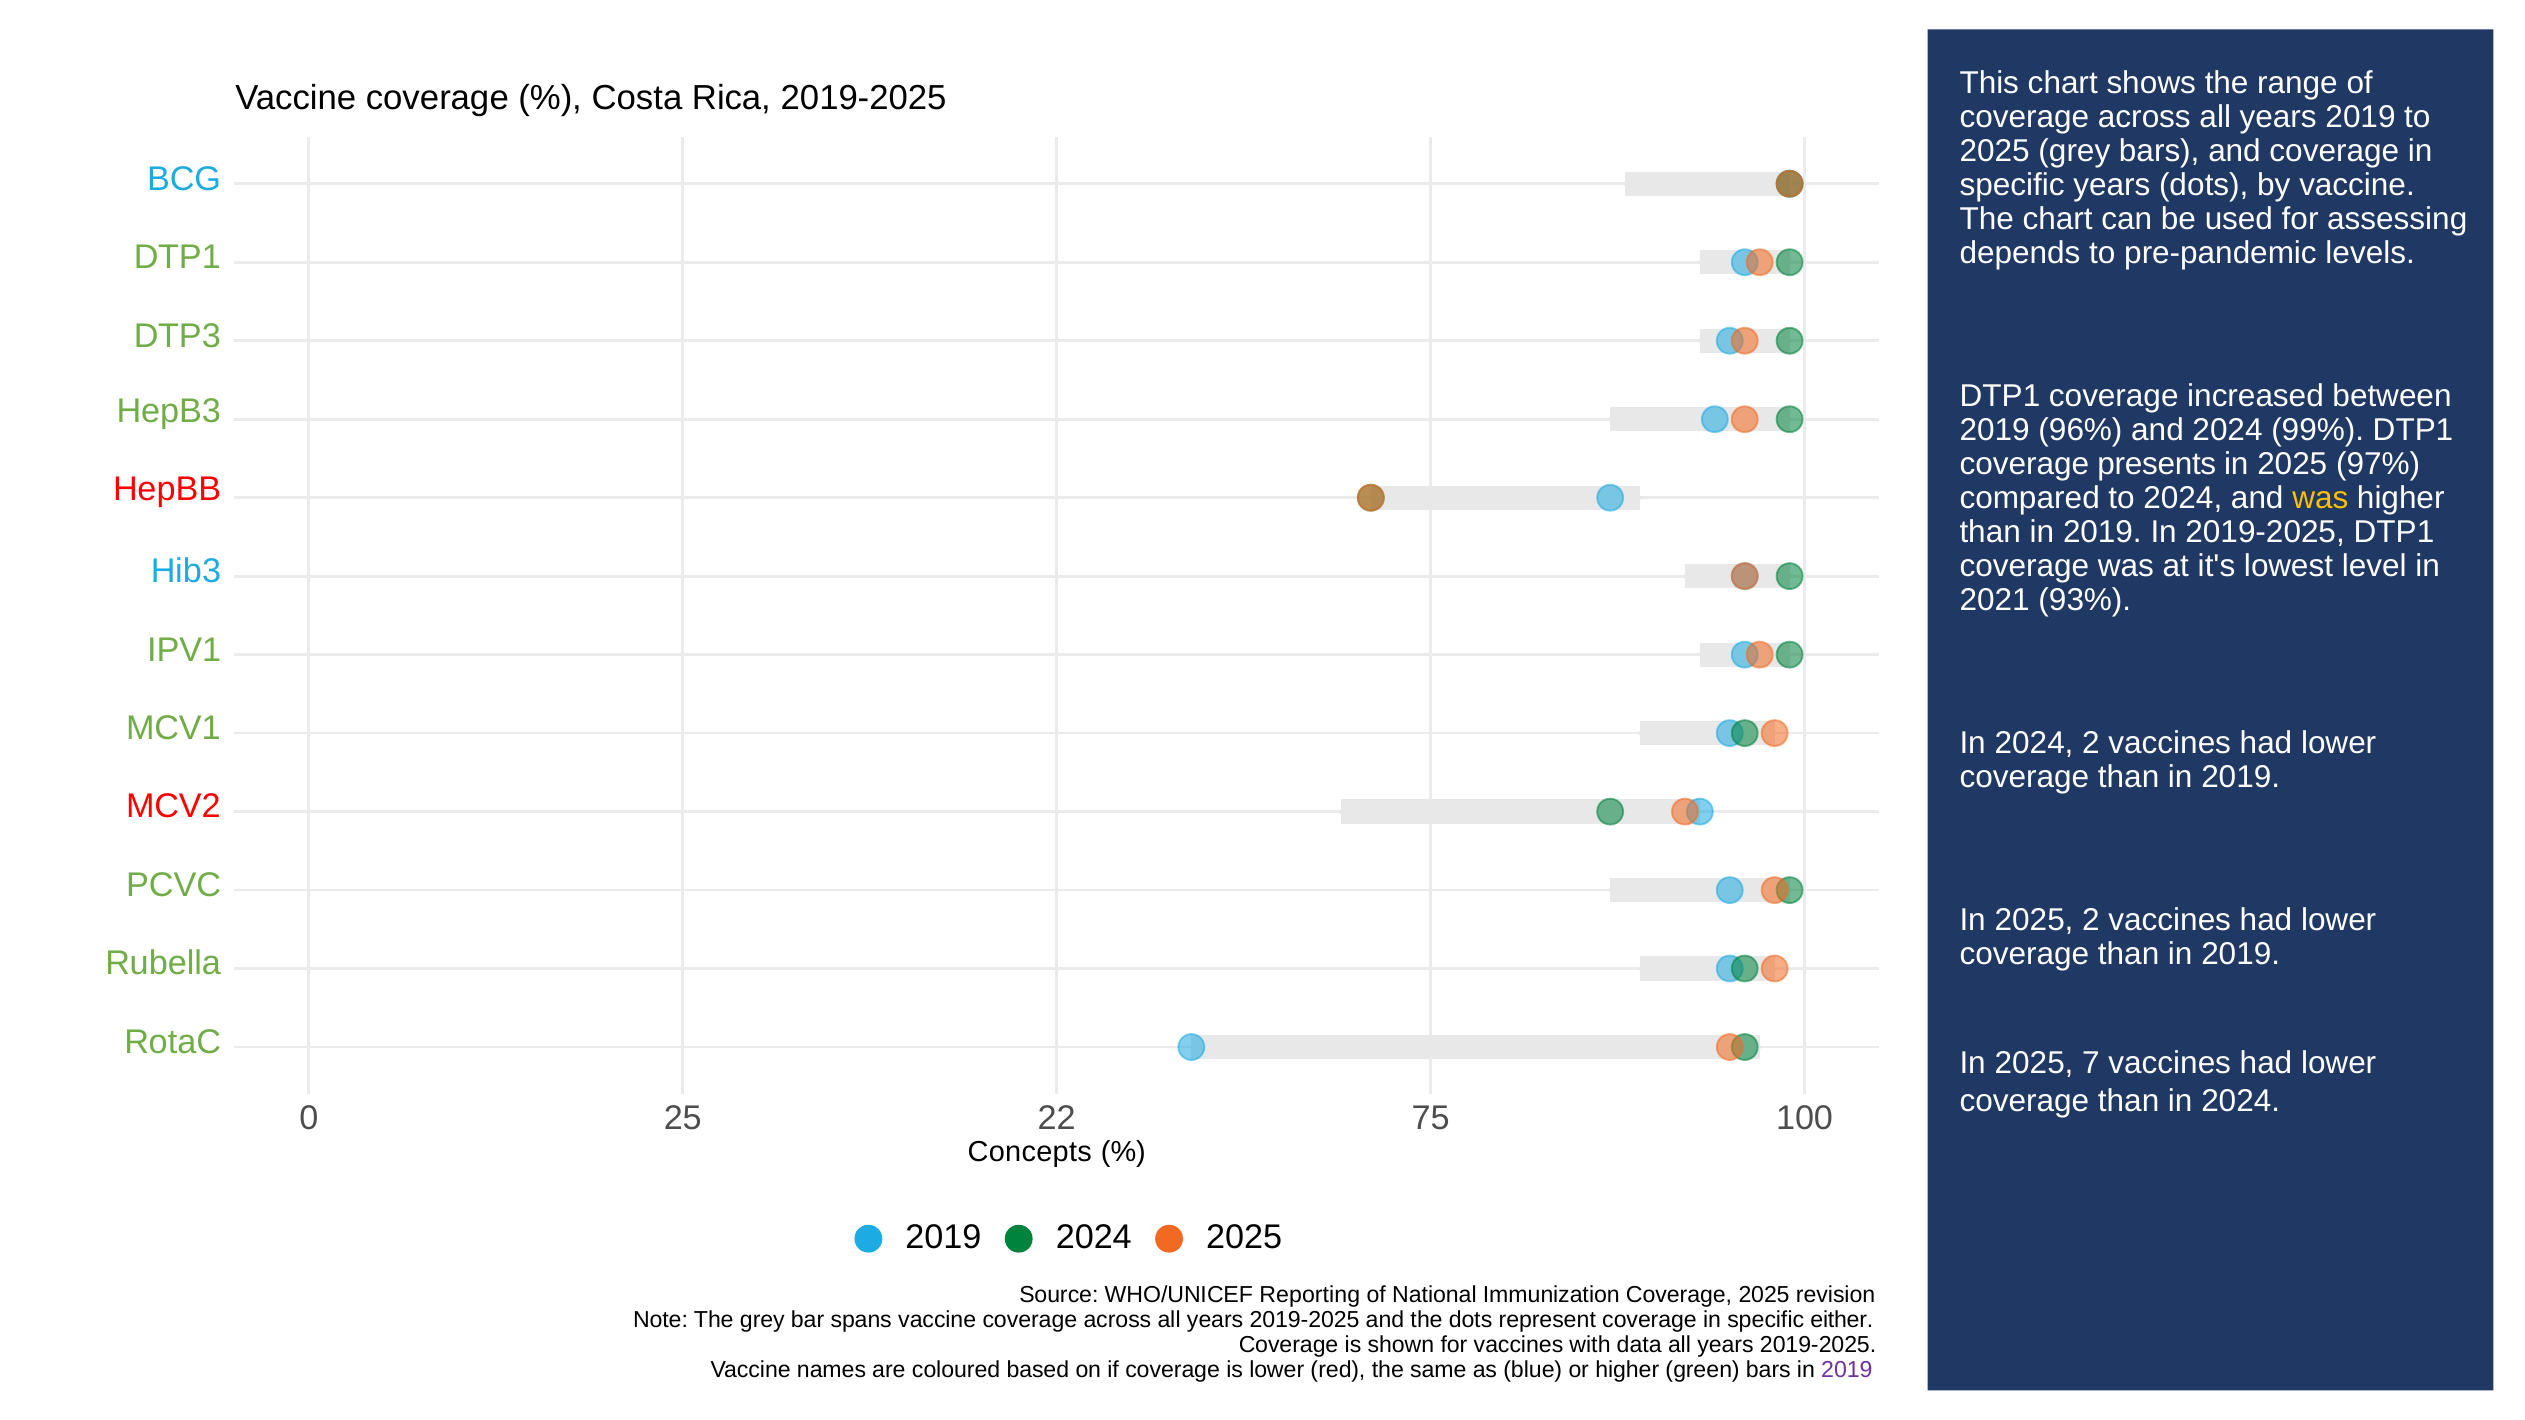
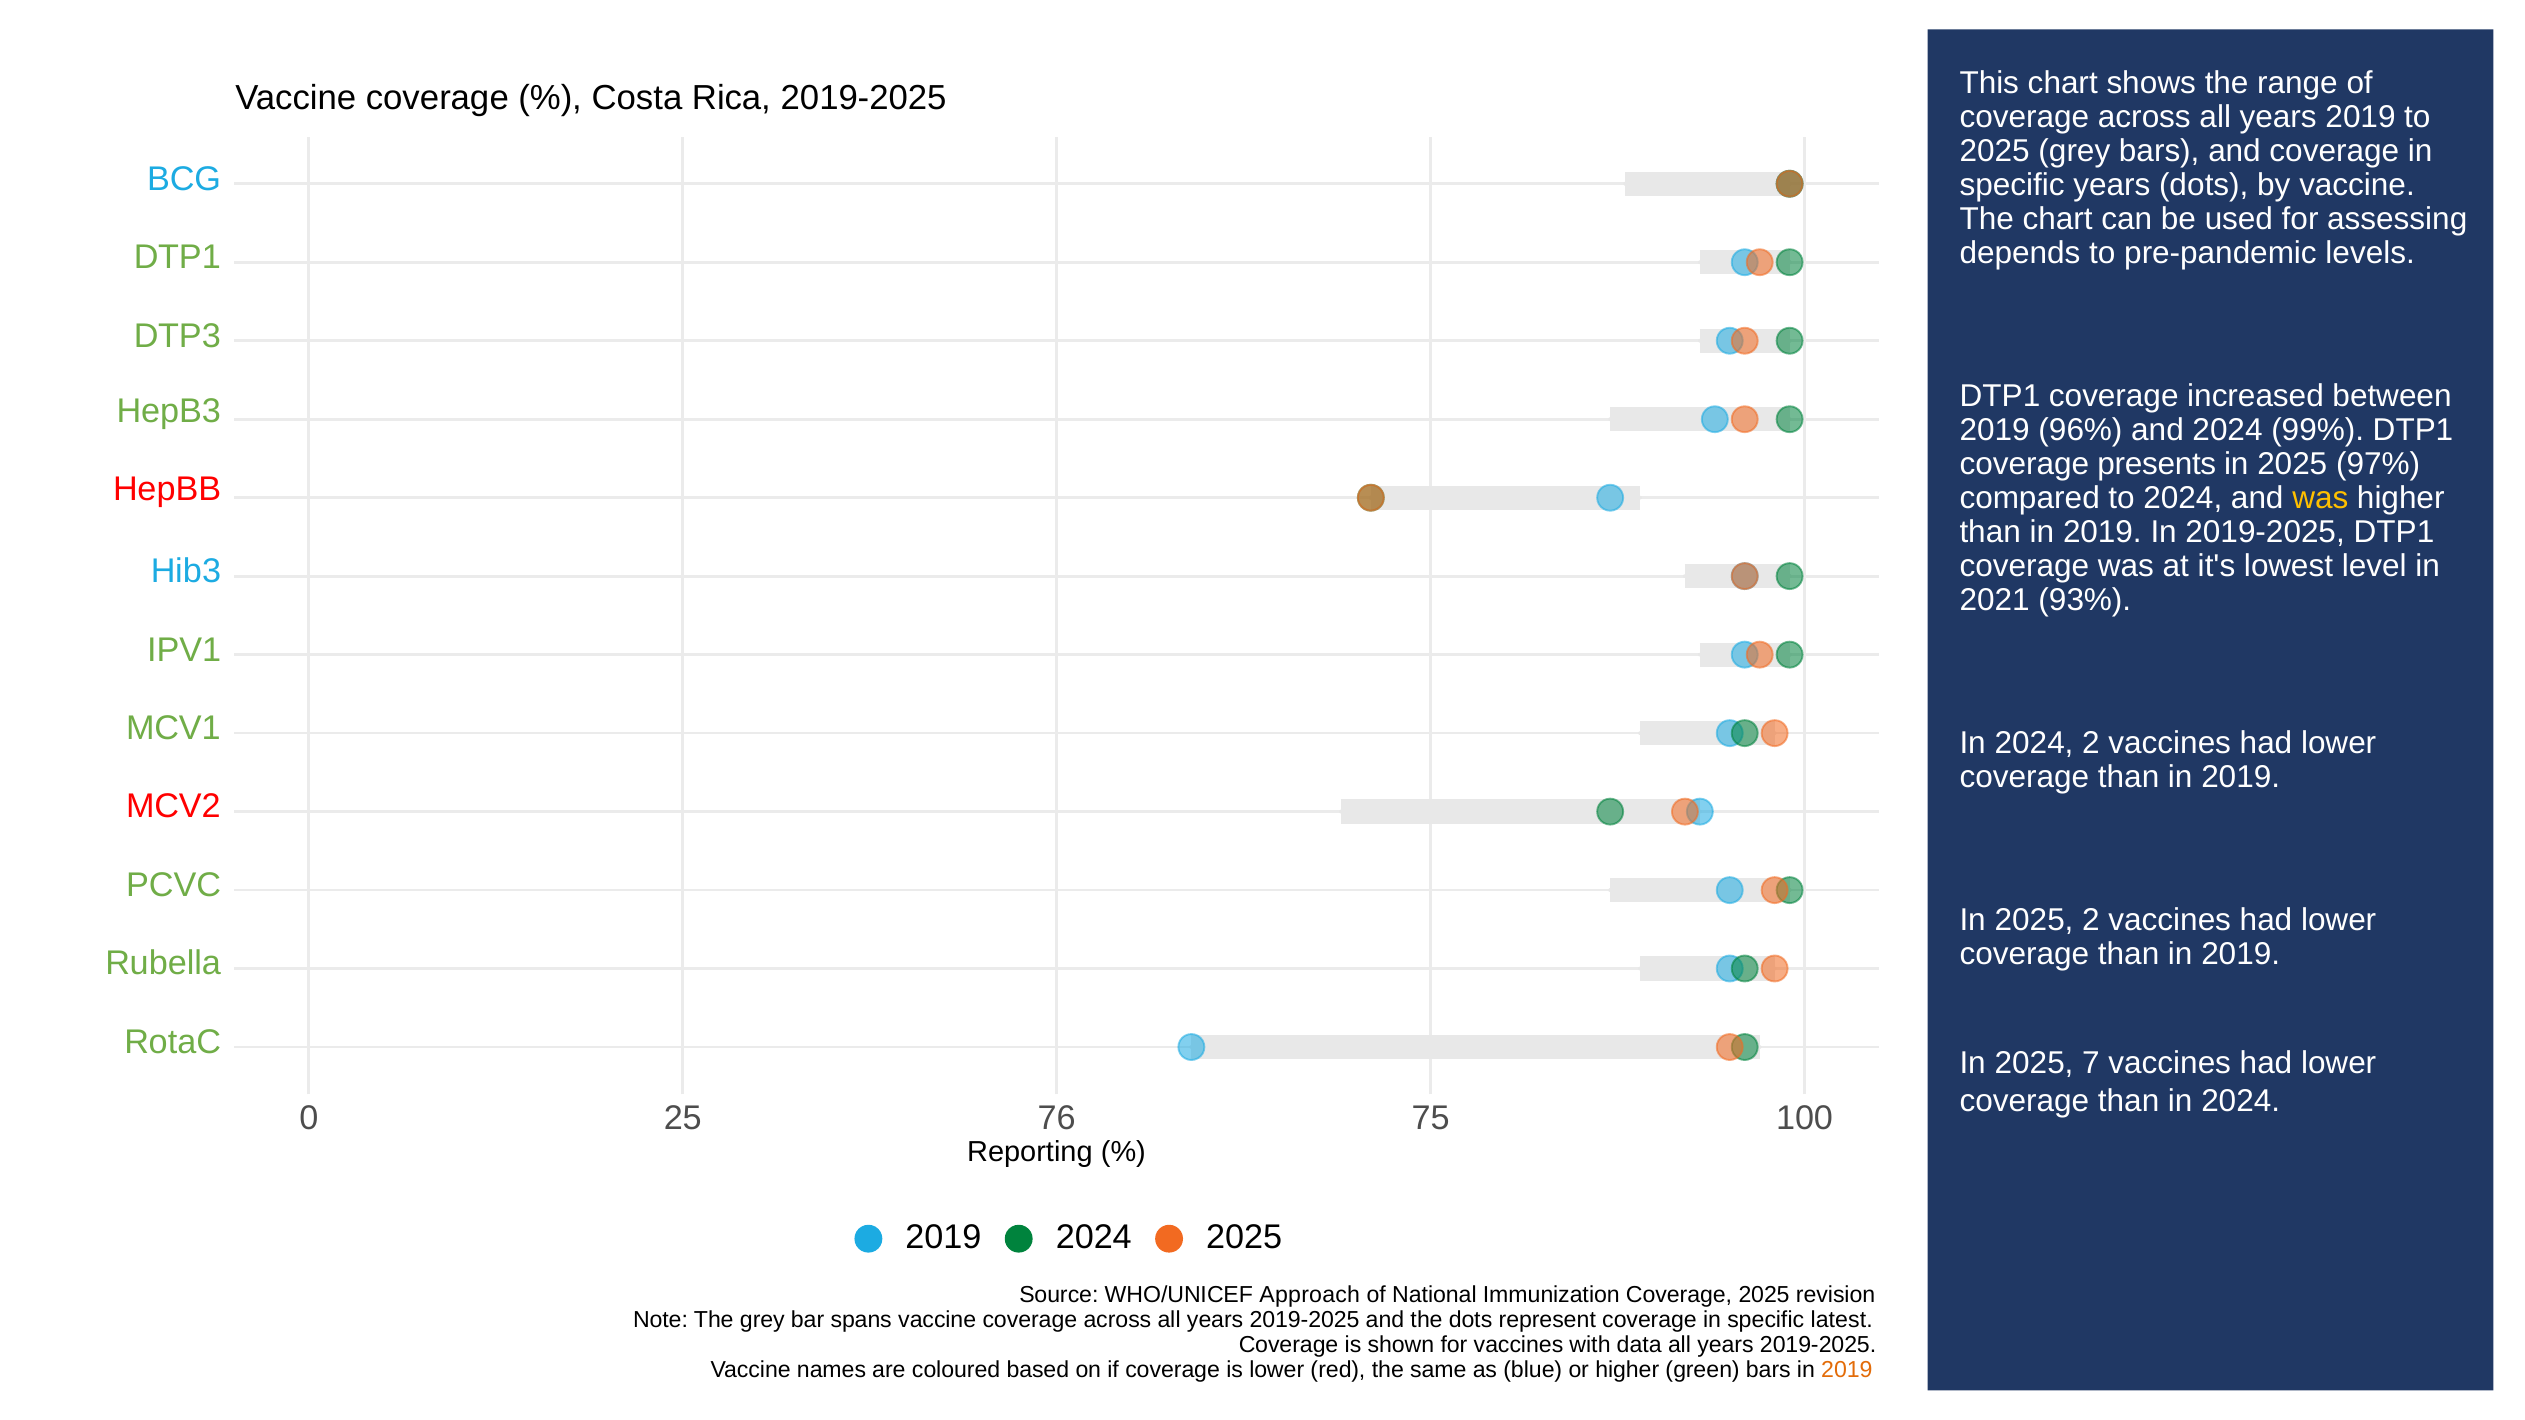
22: 22 -> 76 (1057, 1118)
Concepts: Concepts -> Reporting (1030, 1152)
Reporting: Reporting -> Approach (1310, 1295)
either: either -> latest (1842, 1320)
2019 colour: purple -> orange (1847, 1370)
